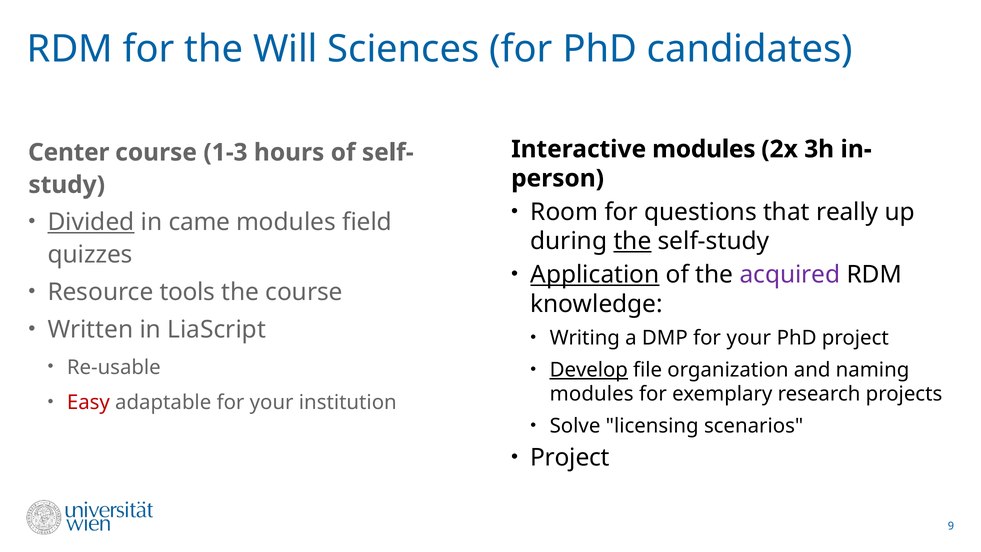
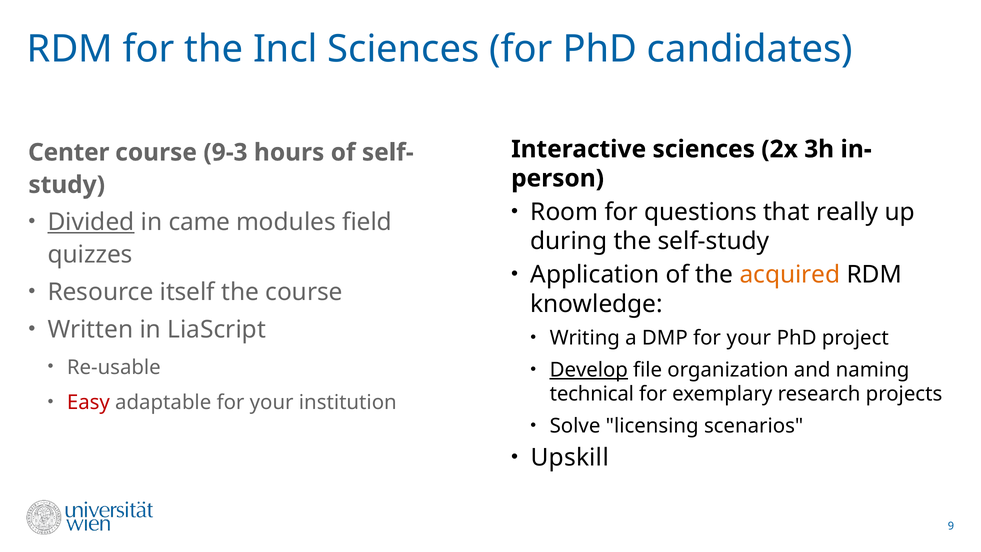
Will: Will -> Incl (285, 49)
Interactive modules: modules -> sciences (704, 149)
1-3: 1-3 -> 9-3 (225, 152)
the underline: present -> none (632, 241)
Application underline: present -> none (595, 275)
acquired colour: purple -> orange (790, 275)
tools: tools -> itself (187, 292)
modules: modules -> technical (592, 394)
Project: Project -> Upskill (570, 457)
